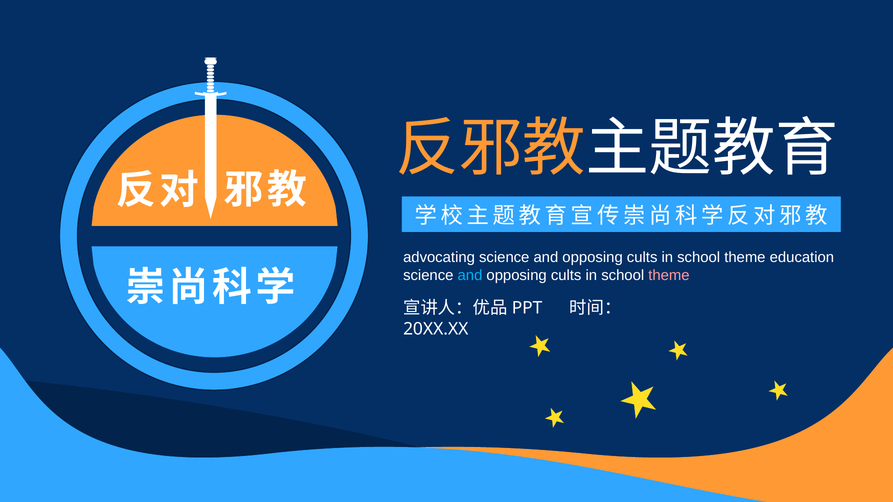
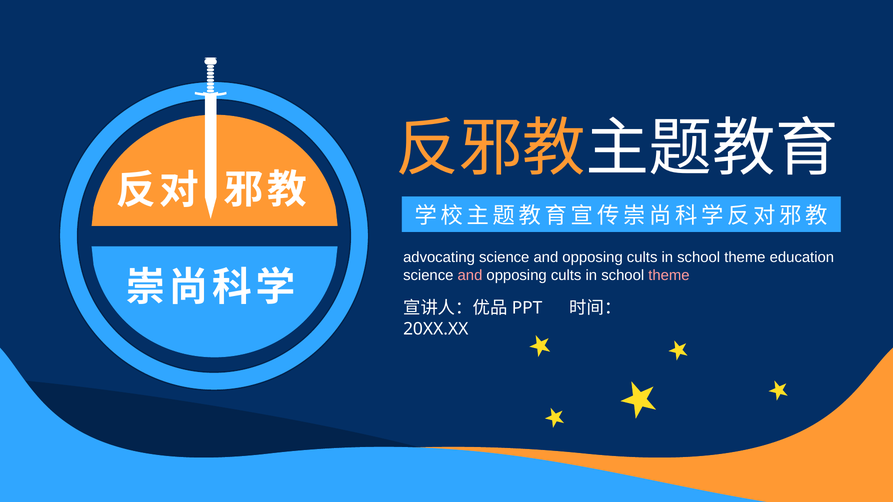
and colour: light blue -> pink (470, 275)
